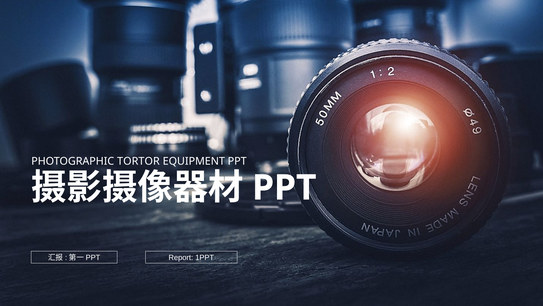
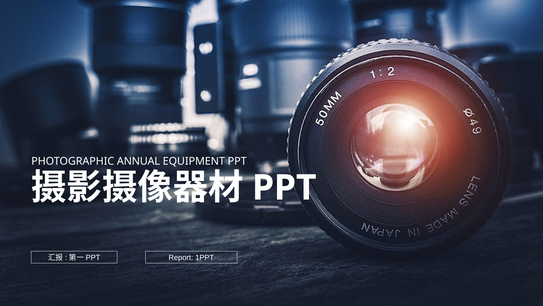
TORTOR: TORTOR -> ANNUAL (139, 161)
